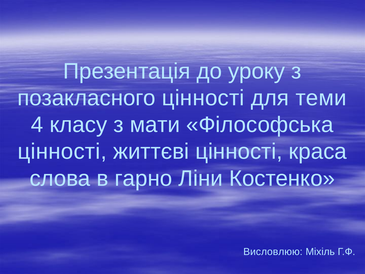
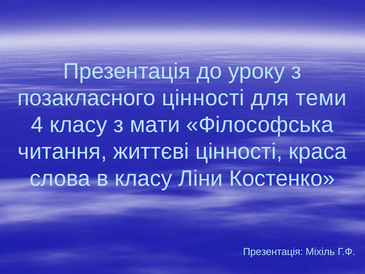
цінності: цінності -> читання (62, 151)
в гарно: гарно -> класу (143, 178)
Висловлюю: Висловлюю -> Презентація (273, 252)
